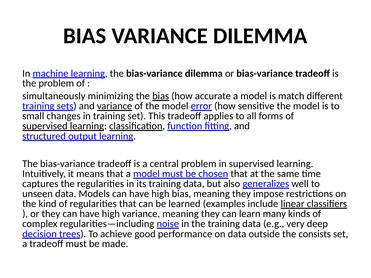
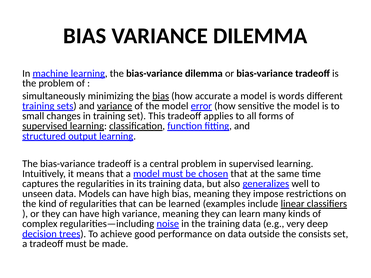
match: match -> words (291, 96)
